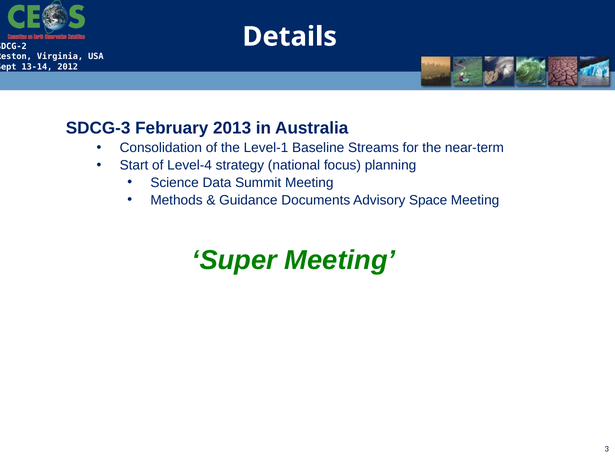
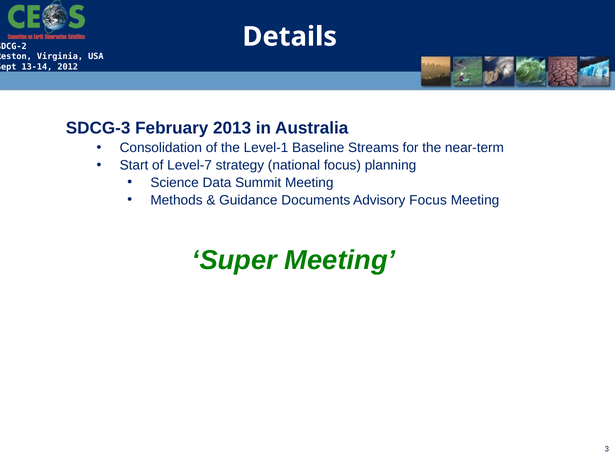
Level-4: Level-4 -> Level-7 (190, 165)
Advisory Space: Space -> Focus (428, 200)
